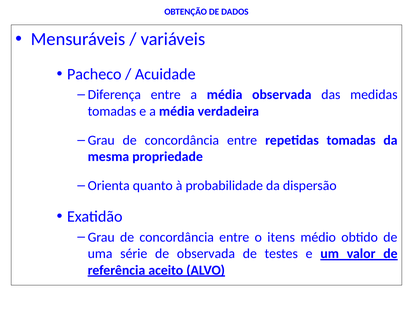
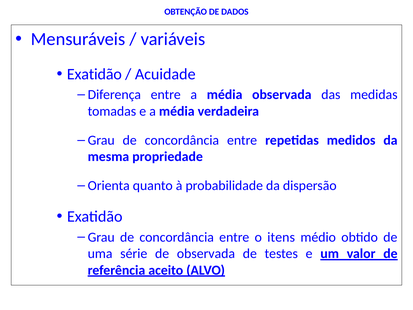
Pacheco: Pacheco -> Exatidão (94, 74)
repetidas tomadas: tomadas -> medidos (351, 140)
